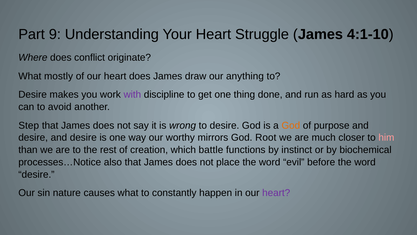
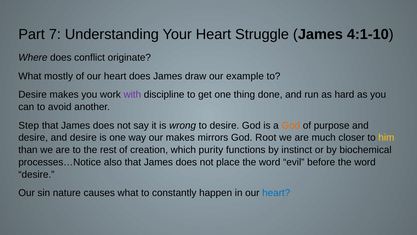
9: 9 -> 7 (55, 34)
anything: anything -> example (245, 76)
our worthy: worthy -> makes (180, 137)
him colour: pink -> yellow (386, 137)
battle: battle -> purity (211, 150)
heart colour: purple -> blue (276, 193)
